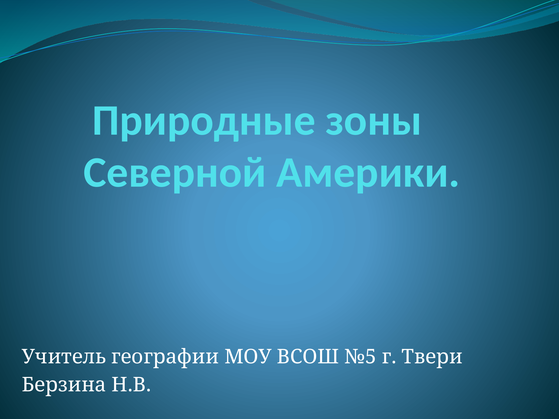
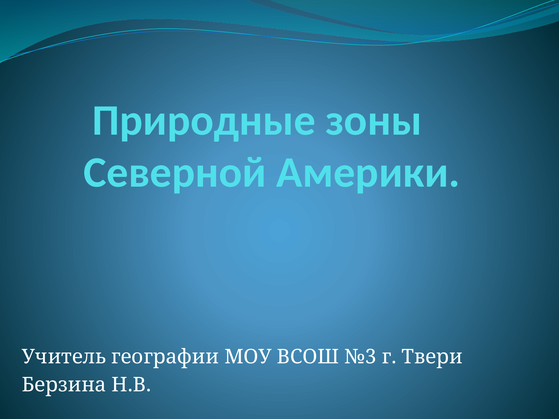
№5: №5 -> №3 (360, 357)
